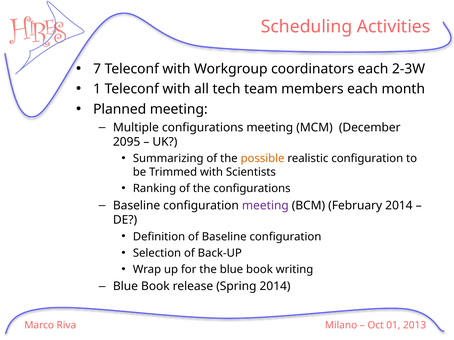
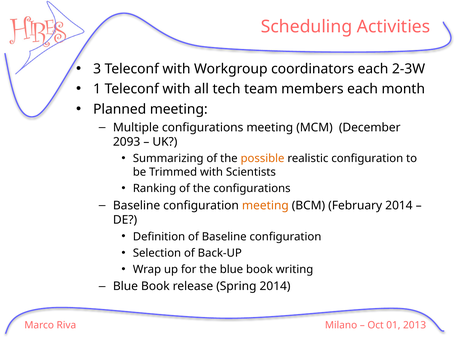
7: 7 -> 3 (97, 69)
2095: 2095 -> 2093 (127, 142)
meeting colour: purple -> orange (265, 206)
